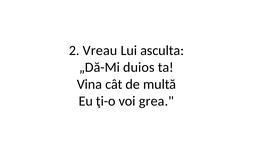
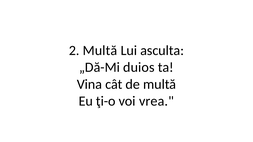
2 Vreau: Vreau -> Multă (100, 51)
grea: grea -> vrea (156, 101)
